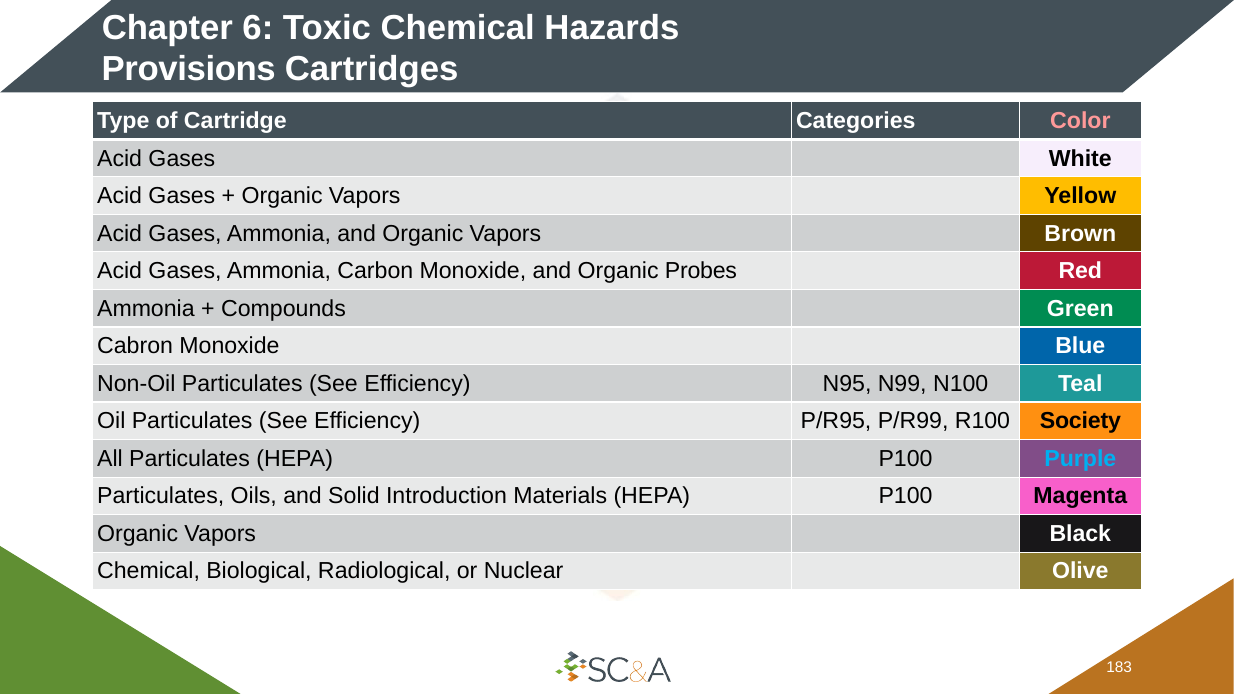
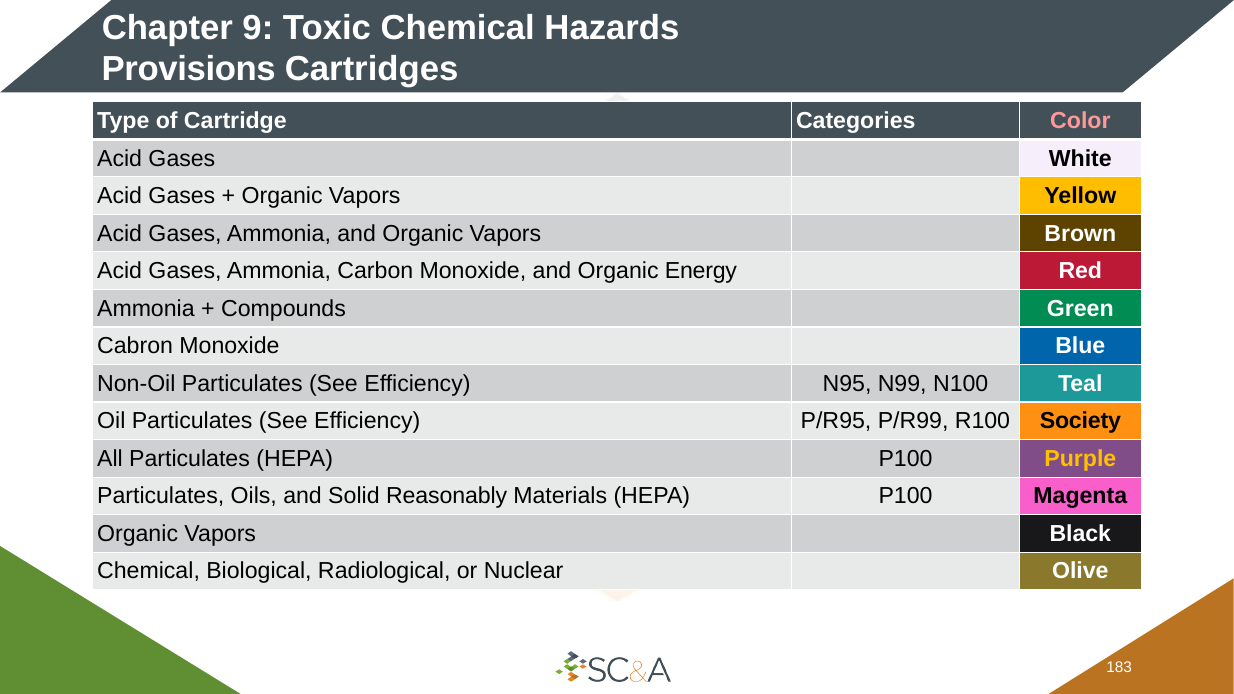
6: 6 -> 9 (258, 28)
Probes: Probes -> Energy (701, 271)
Purple colour: light blue -> yellow (1080, 459)
Introduction: Introduction -> Reasonably (447, 496)
